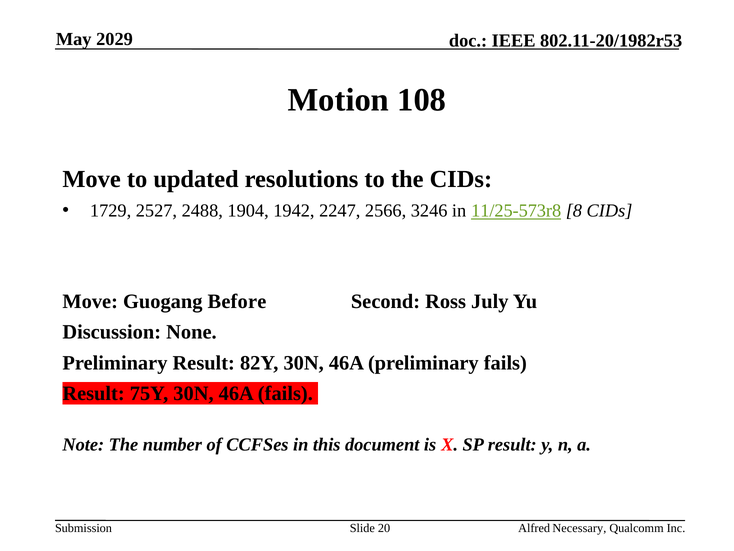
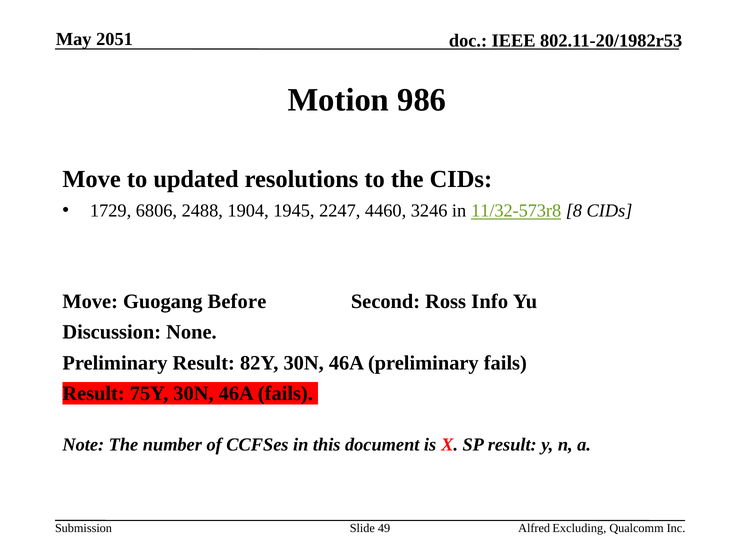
2029: 2029 -> 2051 (115, 39)
108: 108 -> 986 (422, 100)
2527: 2527 -> 6806 (156, 211)
1942: 1942 -> 1945 (294, 211)
2566: 2566 -> 4460 (386, 211)
11/25-573r8: 11/25-573r8 -> 11/32-573r8 (516, 211)
July: July -> Info (490, 301)
20: 20 -> 49 (384, 528)
Necessary: Necessary -> Excluding (579, 528)
